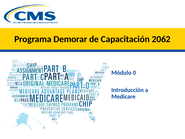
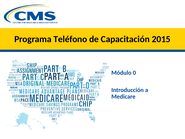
Demorar: Demorar -> Teléfono (70, 39)
2062: 2062 -> 2015 (161, 39)
